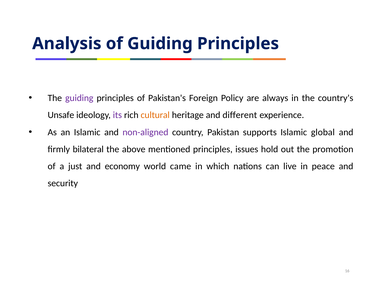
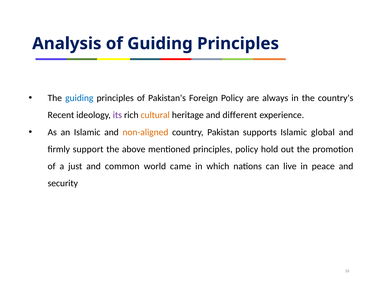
guiding colour: purple -> blue (79, 98)
Unsafe: Unsafe -> Recent (61, 115)
non-aligned colour: purple -> orange (145, 132)
bilateral: bilateral -> support (88, 149)
principles issues: issues -> policy (247, 149)
economy: economy -> common (122, 166)
